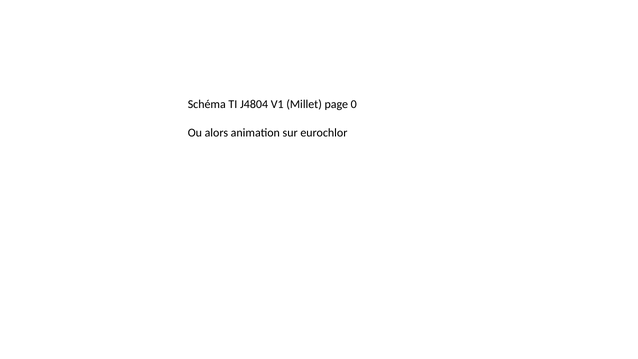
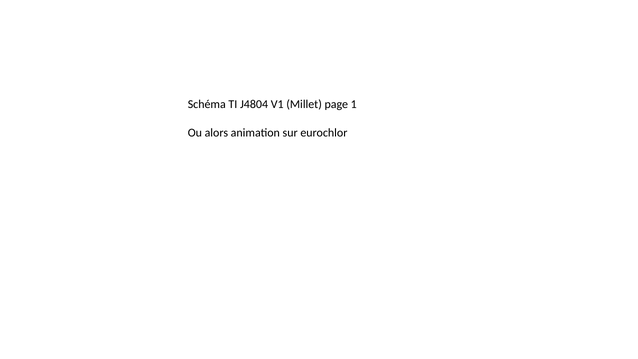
0: 0 -> 1 (354, 104)
